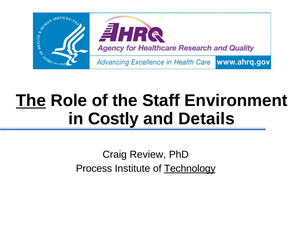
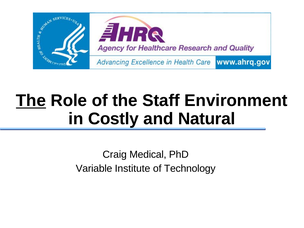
Details: Details -> Natural (207, 119)
Review: Review -> Medical (148, 155)
Process: Process -> Variable (94, 169)
Technology underline: present -> none (190, 169)
